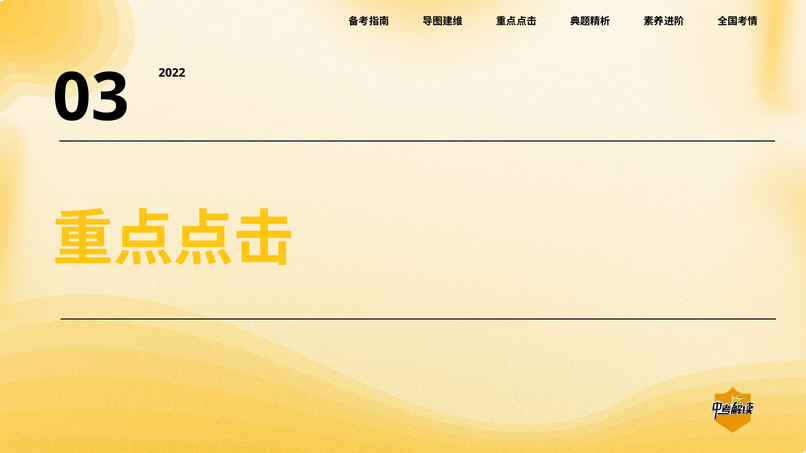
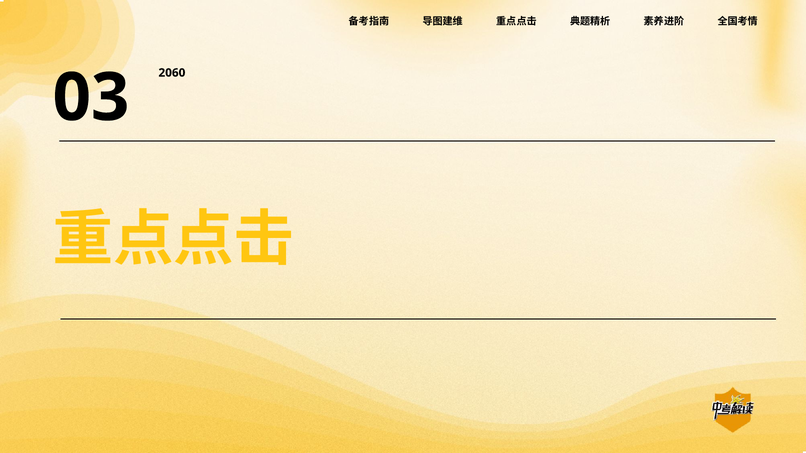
2022: 2022 -> 2060 (172, 73)
